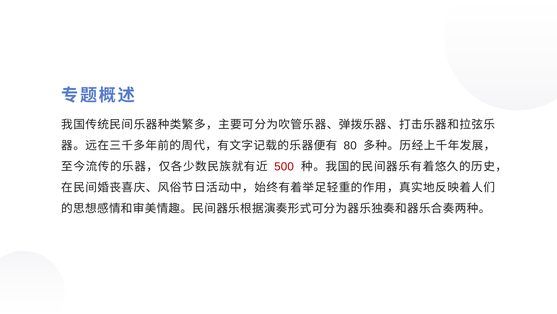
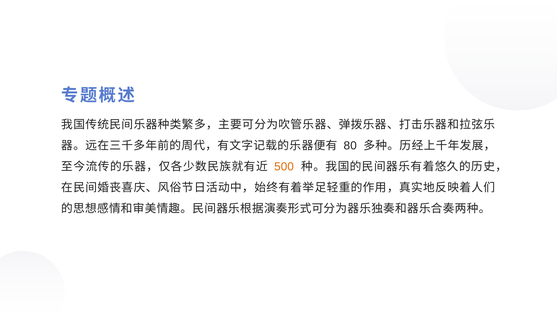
500 colour: red -> orange (284, 166)
